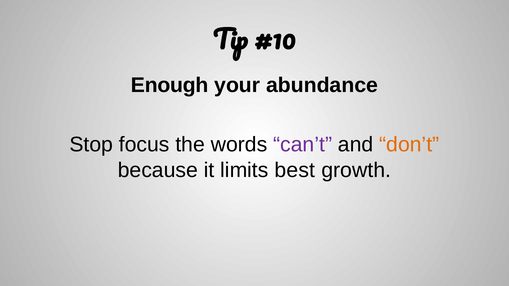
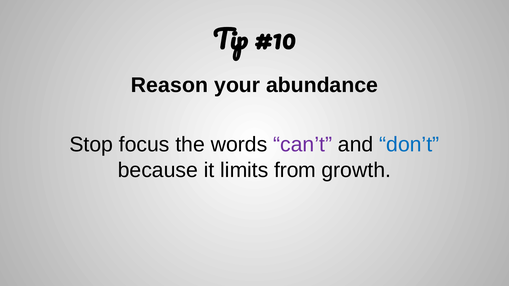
Enough: Enough -> Reason (169, 85)
don’t colour: orange -> blue (409, 145)
best: best -> from (295, 170)
